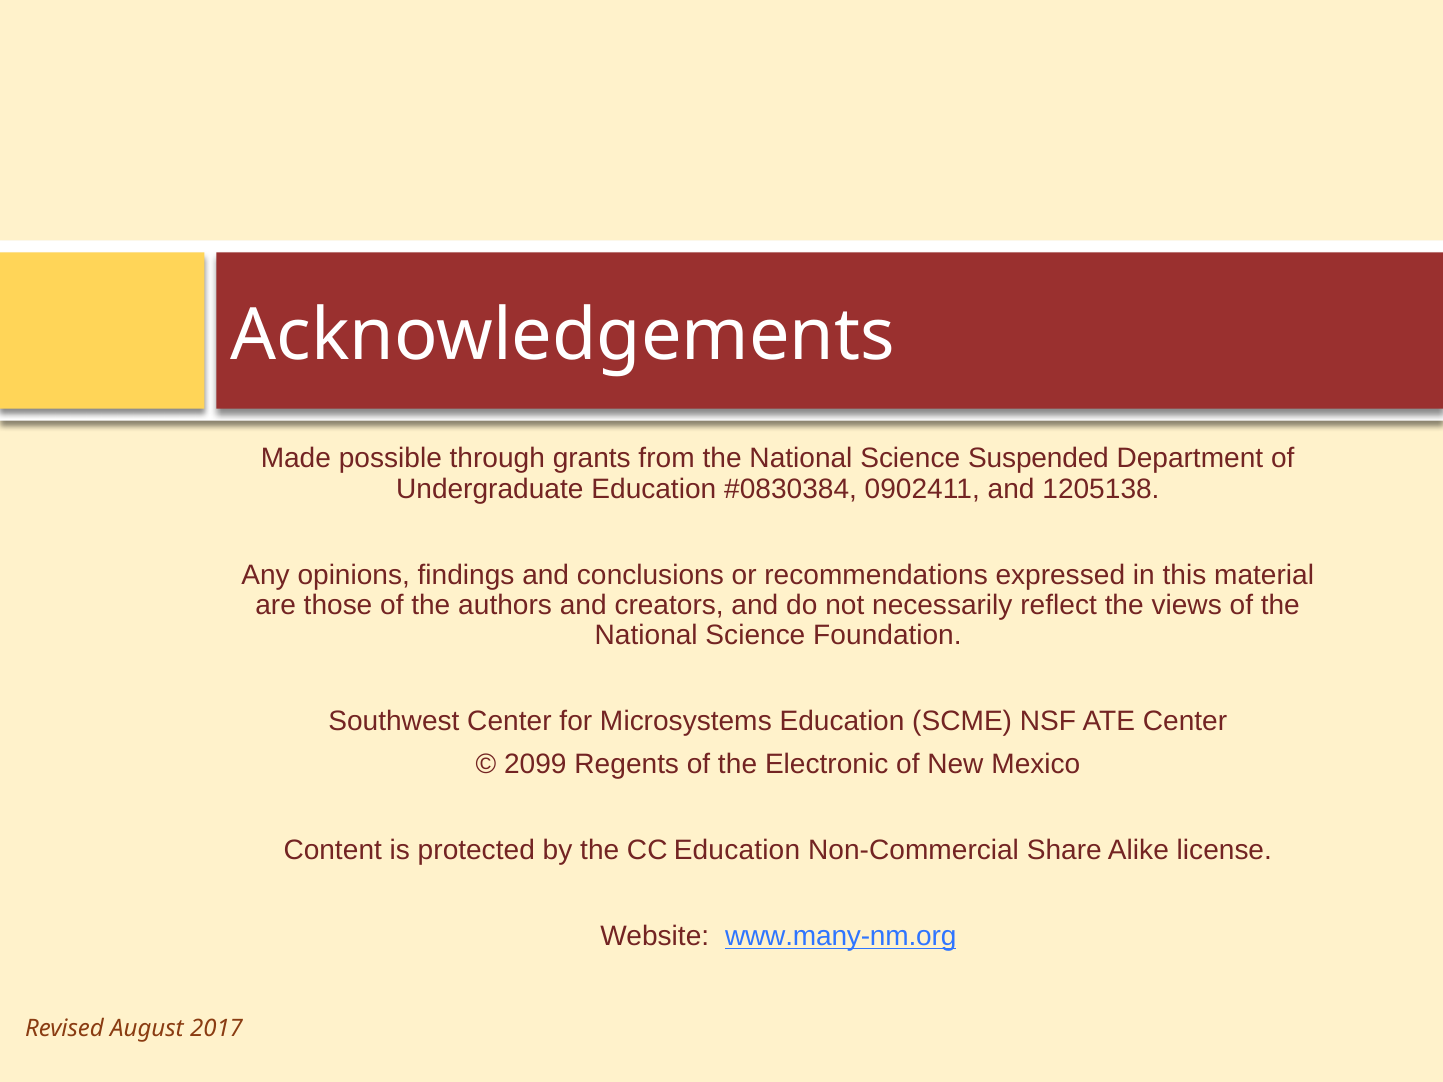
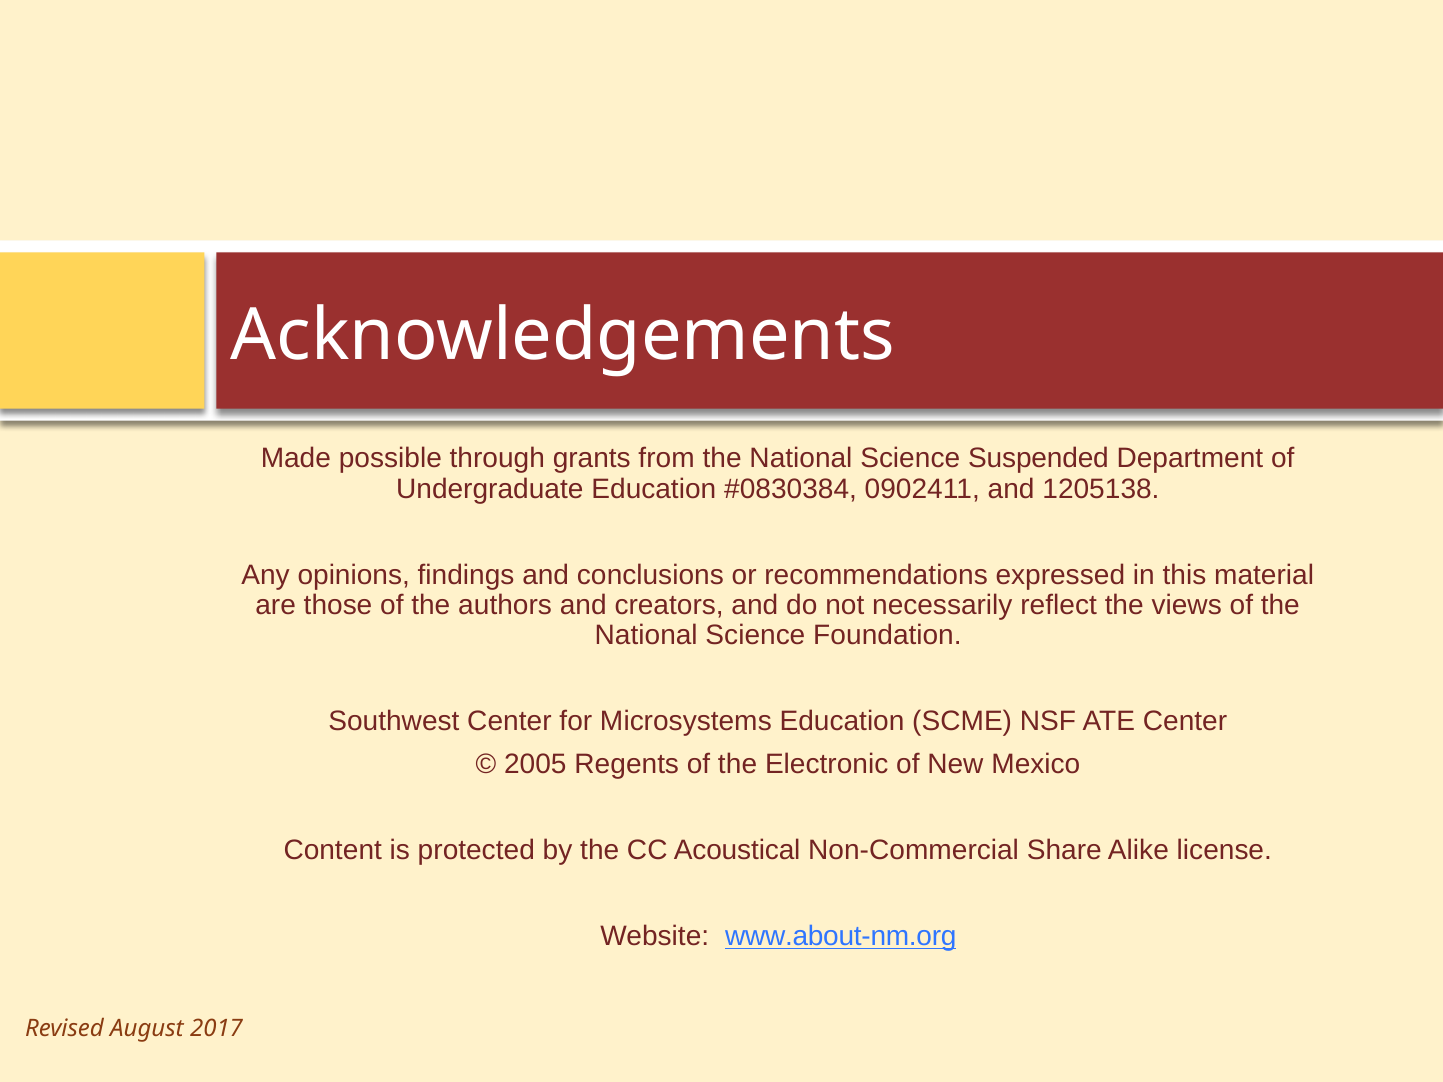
2099: 2099 -> 2005 (535, 765)
CC Education: Education -> Acoustical (737, 850)
www.many-nm.org: www.many-nm.org -> www.about-nm.org (841, 936)
